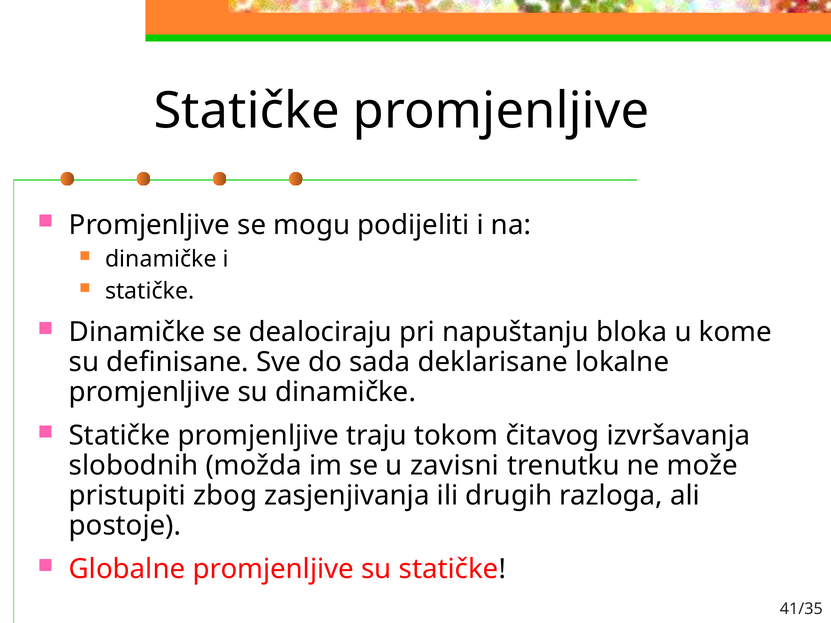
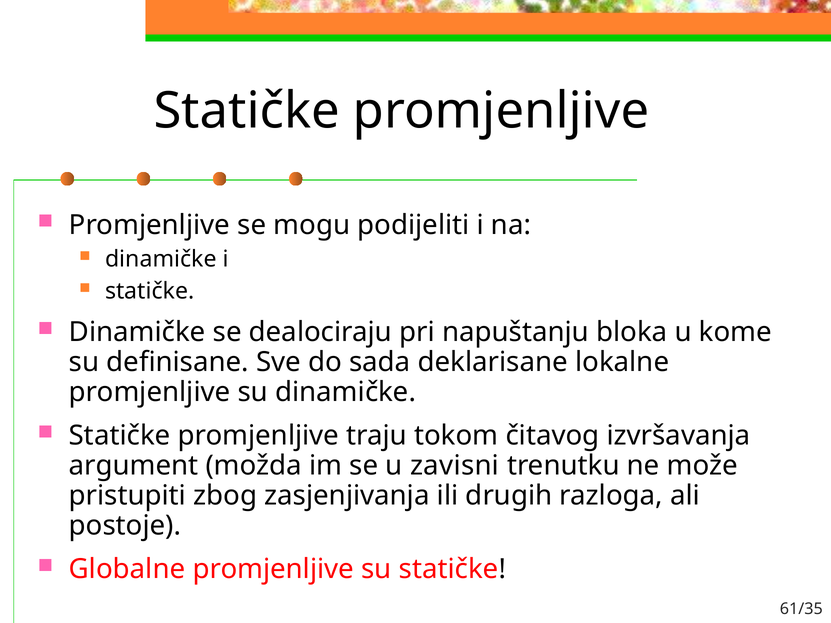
slobodnih: slobodnih -> argument (134, 466)
41/35: 41/35 -> 61/35 (801, 609)
